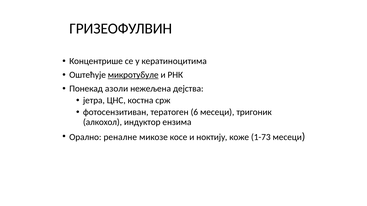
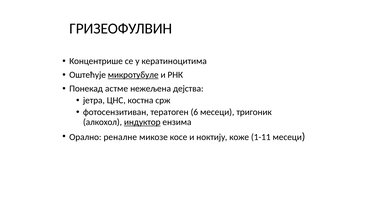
азоли: азоли -> aстмe (117, 89)
индуктор underline: none -> present (142, 122)
1-73: 1-73 -> 1-11 (261, 137)
